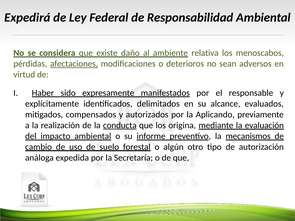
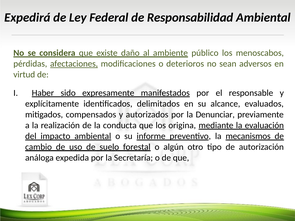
relativa: relativa -> público (205, 53)
Aplicando: Aplicando -> Denunciar (215, 115)
conducta underline: present -> none (120, 125)
